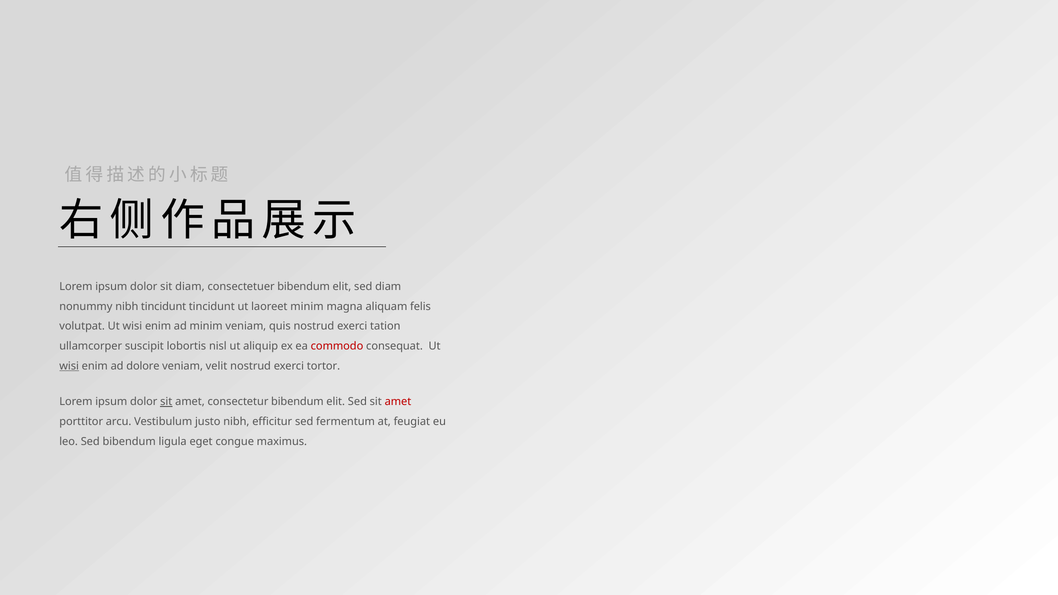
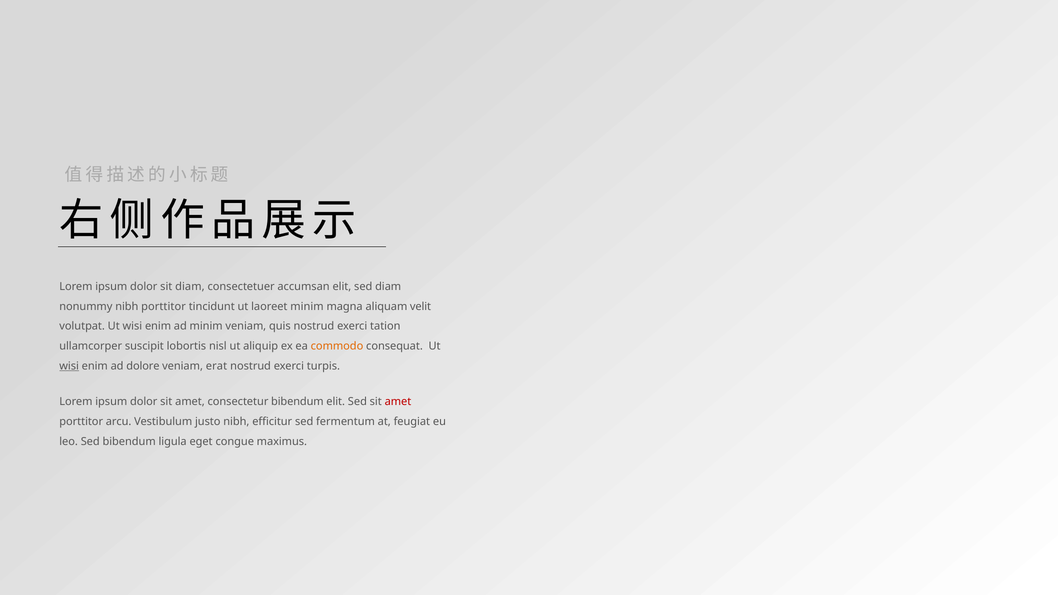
consectetuer bibendum: bibendum -> accumsan (304, 287)
nibh tincidunt: tincidunt -> porttitor (163, 306)
felis: felis -> velit (420, 306)
commodo colour: red -> orange (337, 346)
velit: velit -> erat (216, 366)
tortor: tortor -> turpis (323, 366)
sit underline: present -> none (166, 402)
